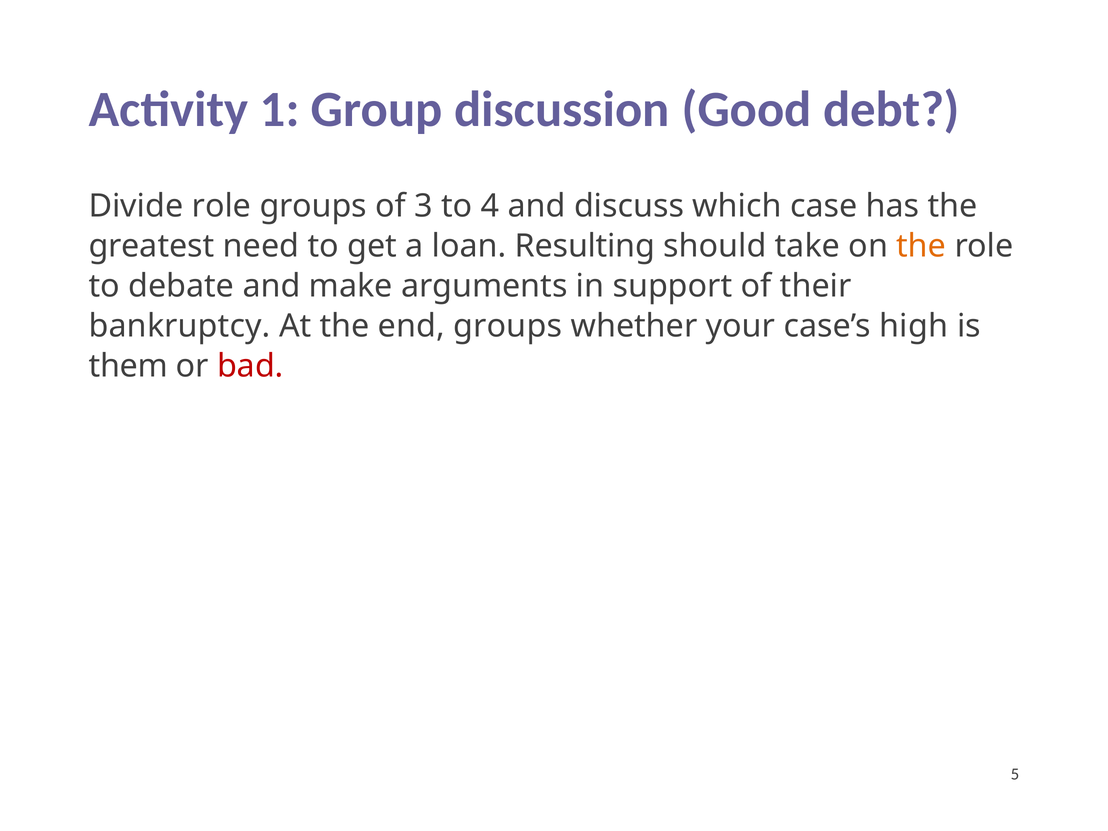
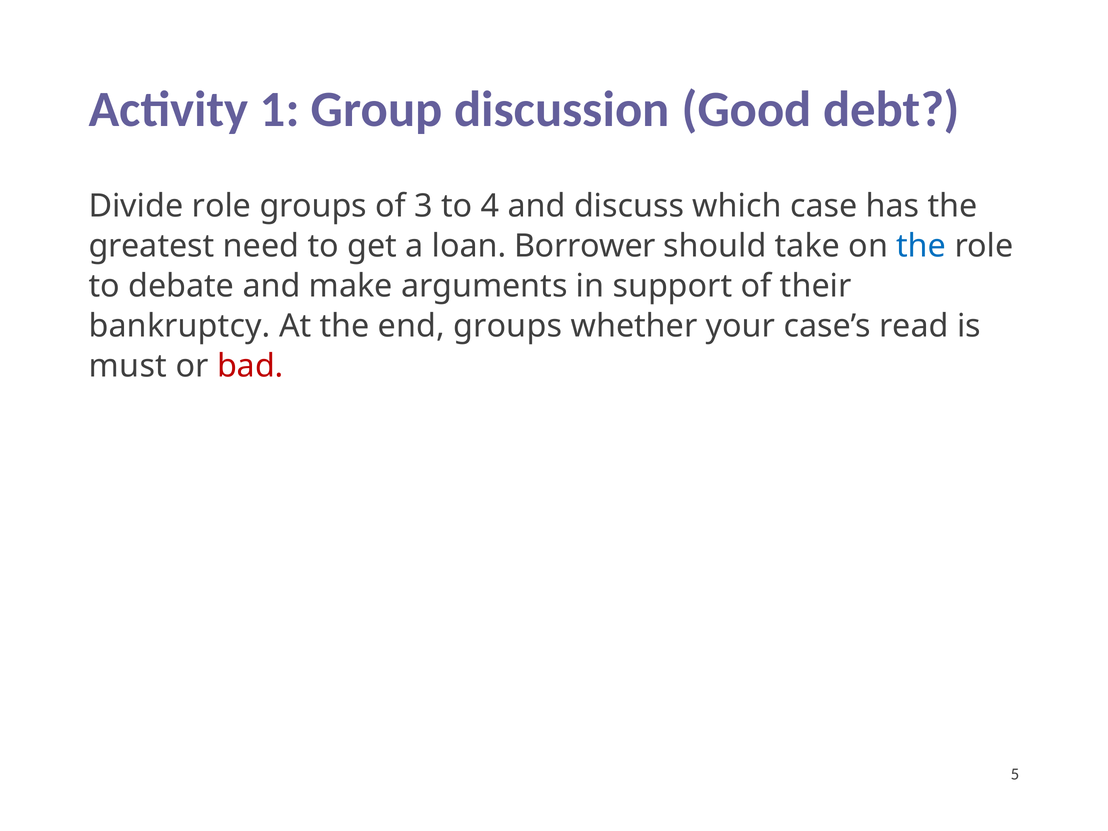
Resulting: Resulting -> Borrower (585, 246)
the colour: orange -> blue (921, 246)
high: high -> read (914, 326)
them: them -> must (128, 366)
